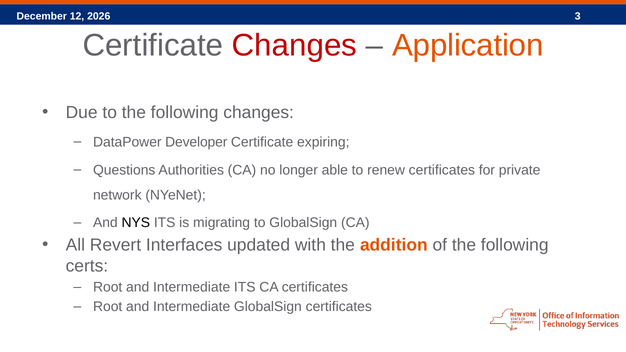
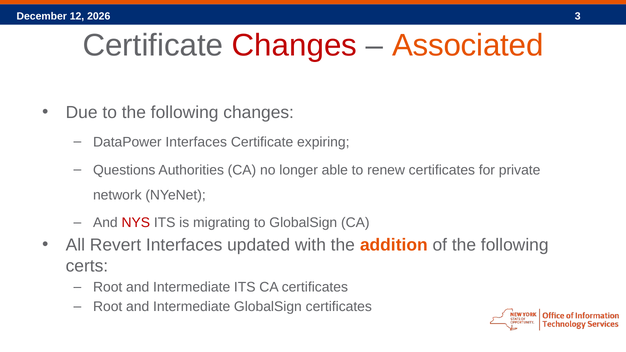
Application: Application -> Associated (468, 46)
DataPower Developer: Developer -> Interfaces (196, 142)
NYS colour: black -> red (136, 223)
